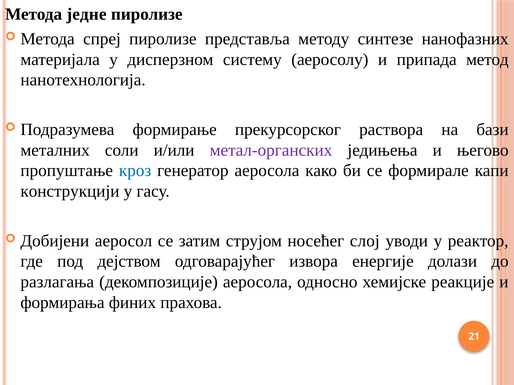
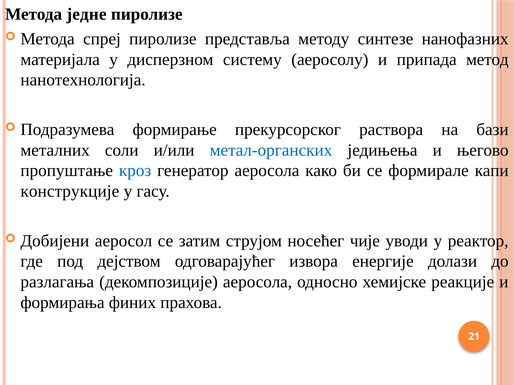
метал-органских colour: purple -> blue (271, 150)
конструкцији: конструкцији -> конструкције (70, 191)
слој: слој -> чије (365, 241)
